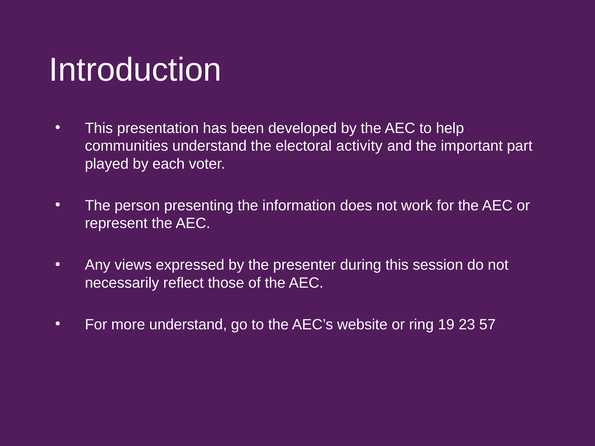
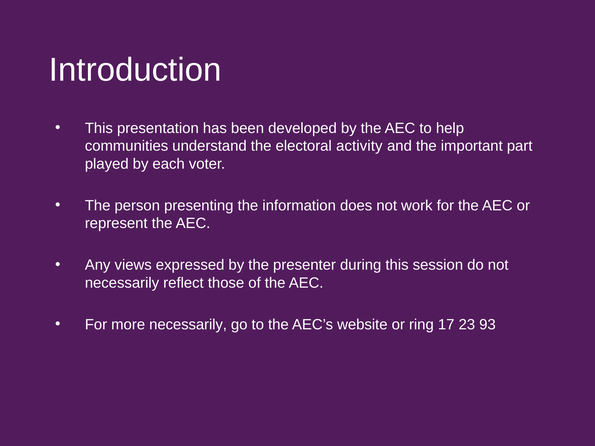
more understand: understand -> necessarily (188, 325)
19: 19 -> 17 (446, 325)
57: 57 -> 93 (488, 325)
